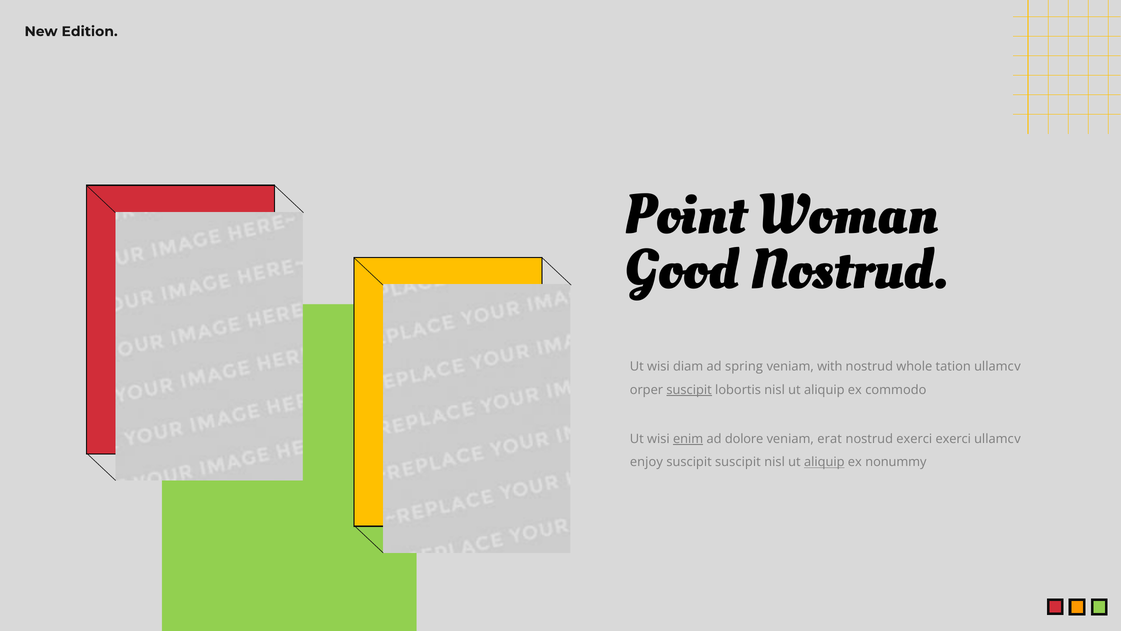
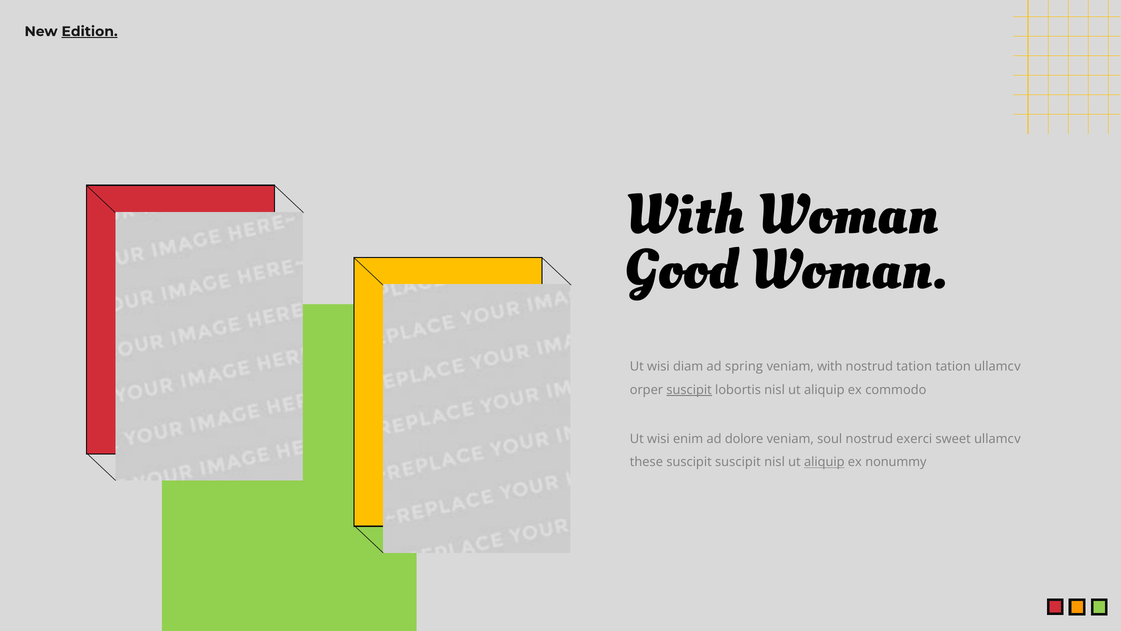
Edition underline: none -> present (90, 31)
Point: Point -> With (684, 214)
Good Nostrud: Nostrud -> Woman (849, 269)
nostrud whole: whole -> tation (914, 366)
enim underline: present -> none (688, 439)
erat: erat -> soul (830, 439)
exerci exerci: exerci -> sweet (953, 439)
enjoy: enjoy -> these (646, 462)
